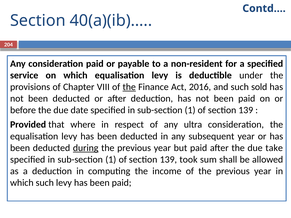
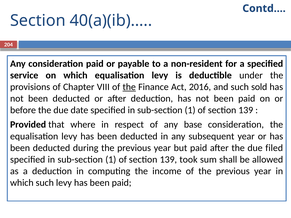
ultra: ultra -> base (193, 125)
during underline: present -> none (86, 148)
take: take -> filed (274, 148)
